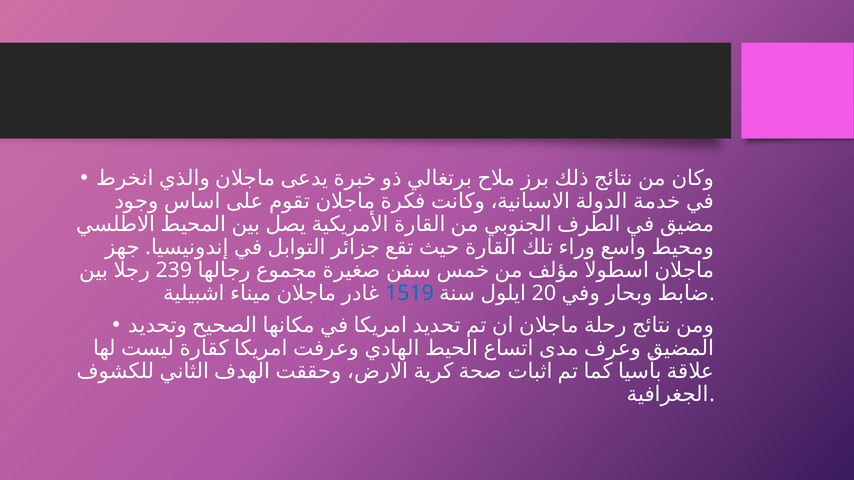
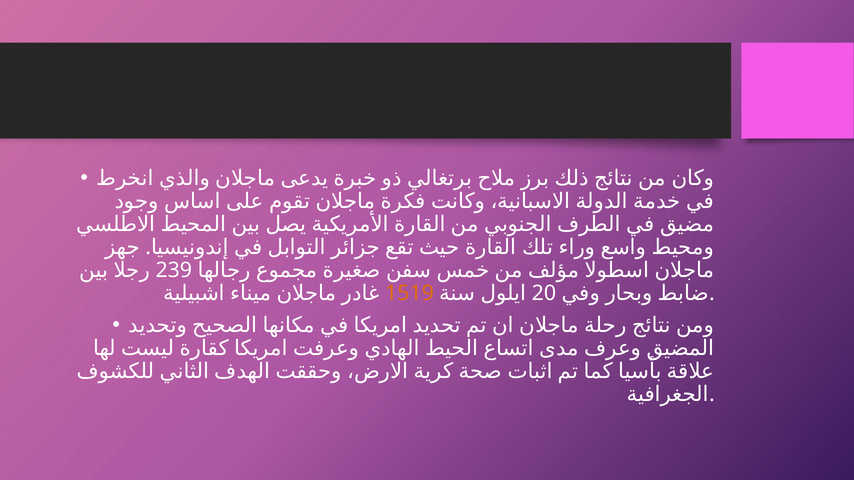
1519 colour: blue -> orange (409, 294)
